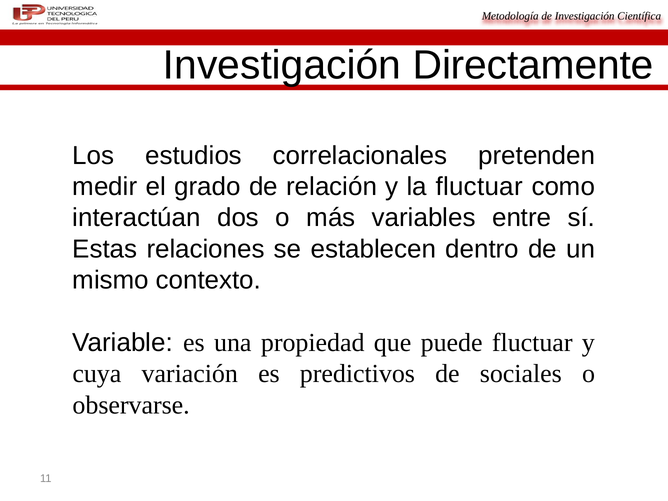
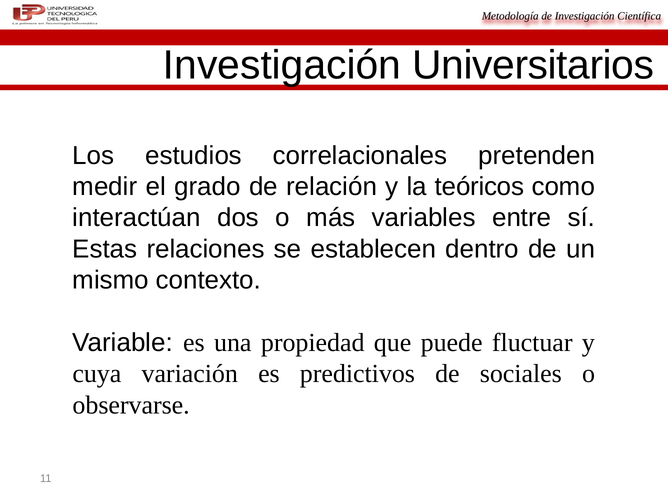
Directamente: Directamente -> Universitarios (533, 65)
la fluctuar: fluctuar -> teóricos (479, 187)
